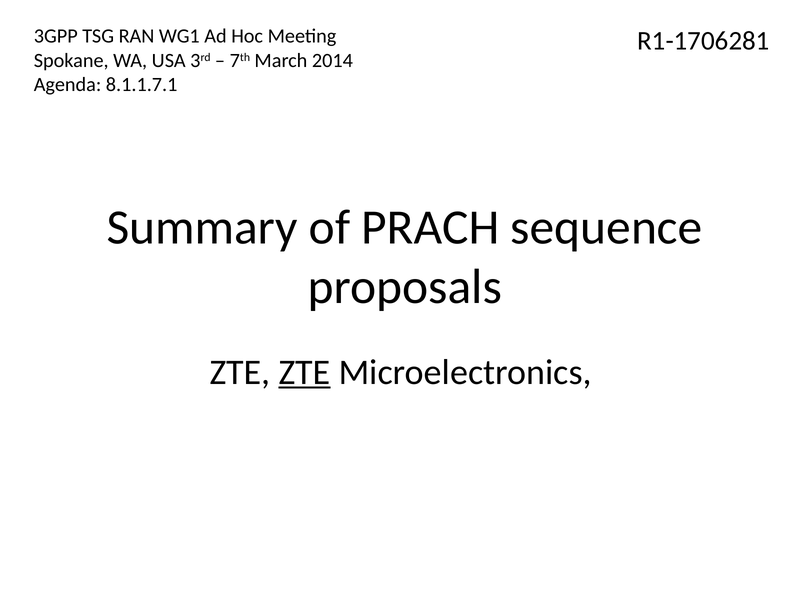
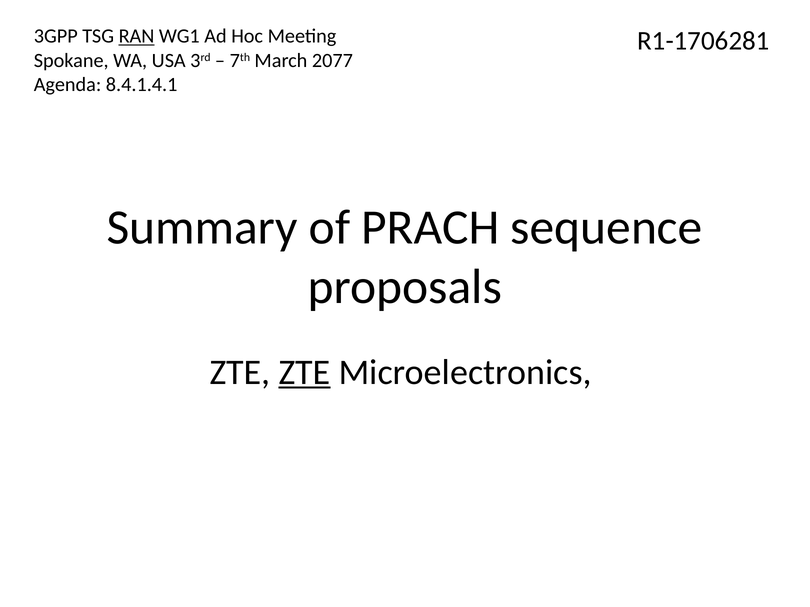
RAN underline: none -> present (137, 36)
2014: 2014 -> 2077 (332, 61)
8.1.1.7.1: 8.1.1.7.1 -> 8.4.1.4.1 (142, 85)
